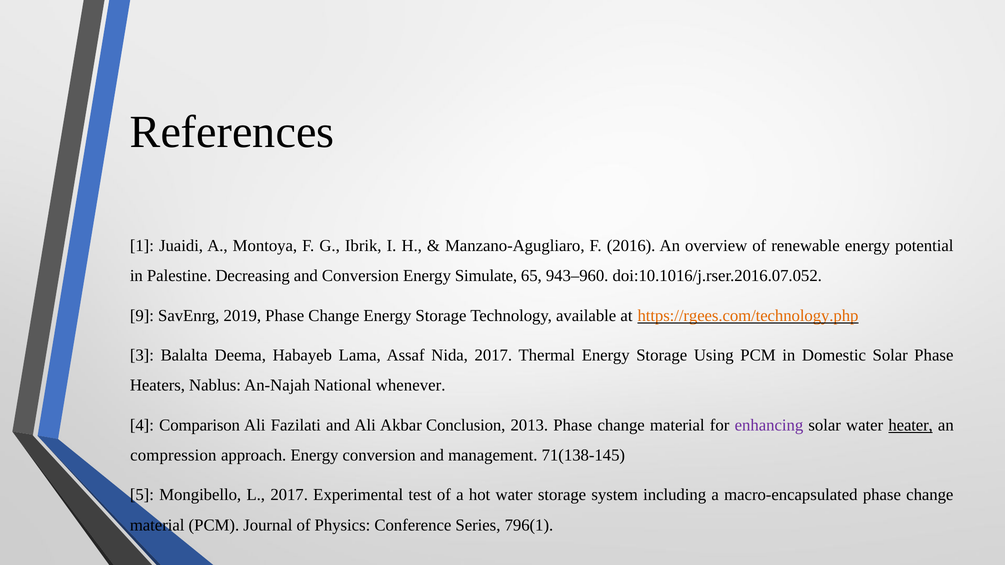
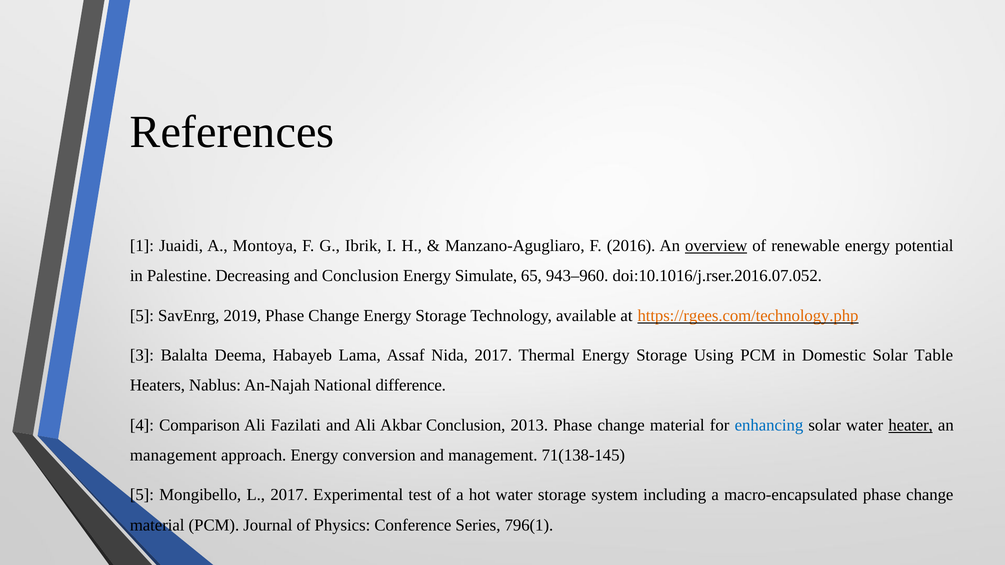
overview underline: none -> present (716, 246)
and Conversion: Conversion -> Conclusion (360, 276)
9: 9 -> 5 (142, 316)
Solar Phase: Phase -> Table (934, 356)
whenever: whenever -> difference (411, 386)
enhancing colour: purple -> blue (769, 425)
compression: compression -> management (173, 455)
